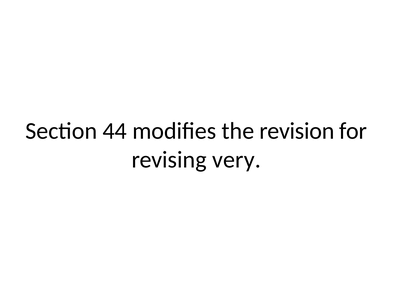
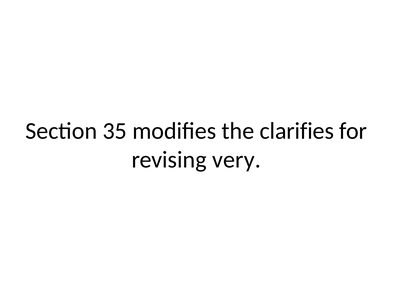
44: 44 -> 35 (115, 131)
revision: revision -> clarifies (297, 131)
